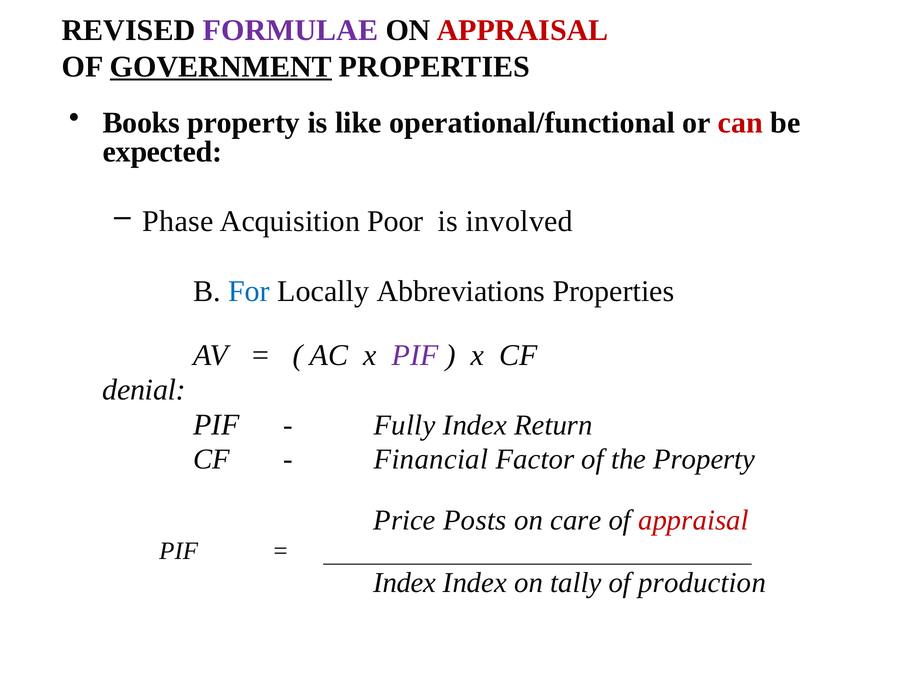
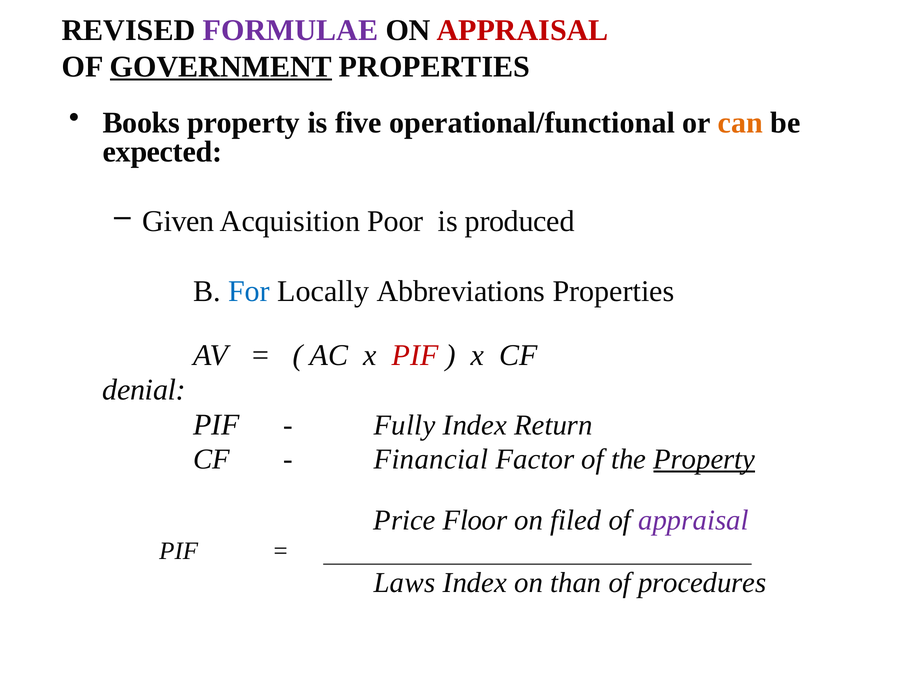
like: like -> five (358, 123)
can colour: red -> orange (740, 123)
Phase: Phase -> Given (178, 221)
involved: involved -> produced (520, 221)
PIF colour: purple -> red (415, 355)
Property underline: none -> present (704, 459)
Posts: Posts -> Floor (475, 520)
care: care -> filed (576, 520)
appraisal colour: red -> purple (693, 520)
Index: Index -> Laws (404, 582)
tally: tally -> than (576, 582)
production: production -> procedures (702, 582)
